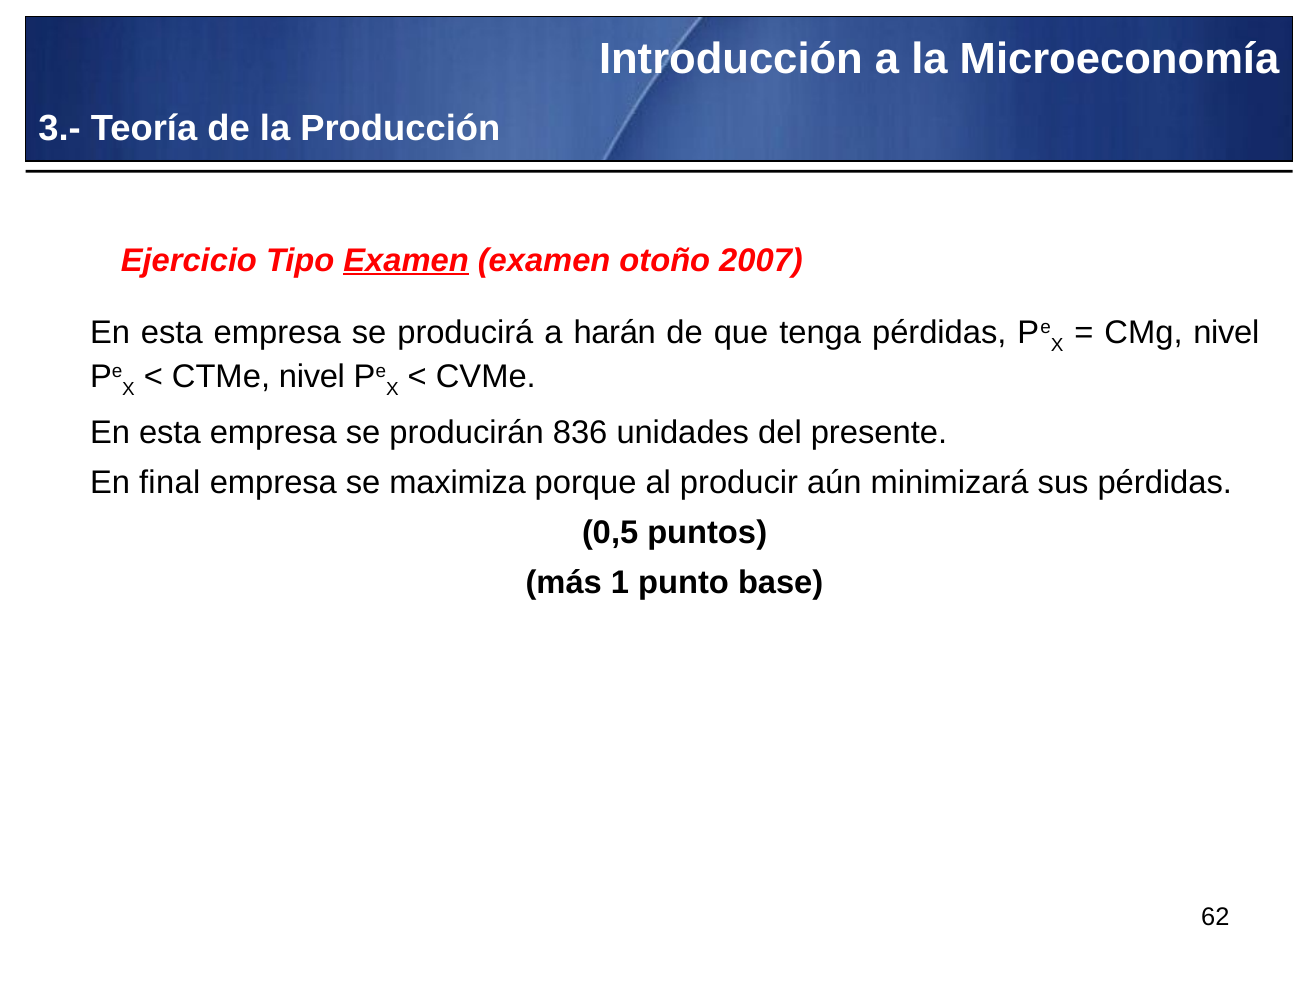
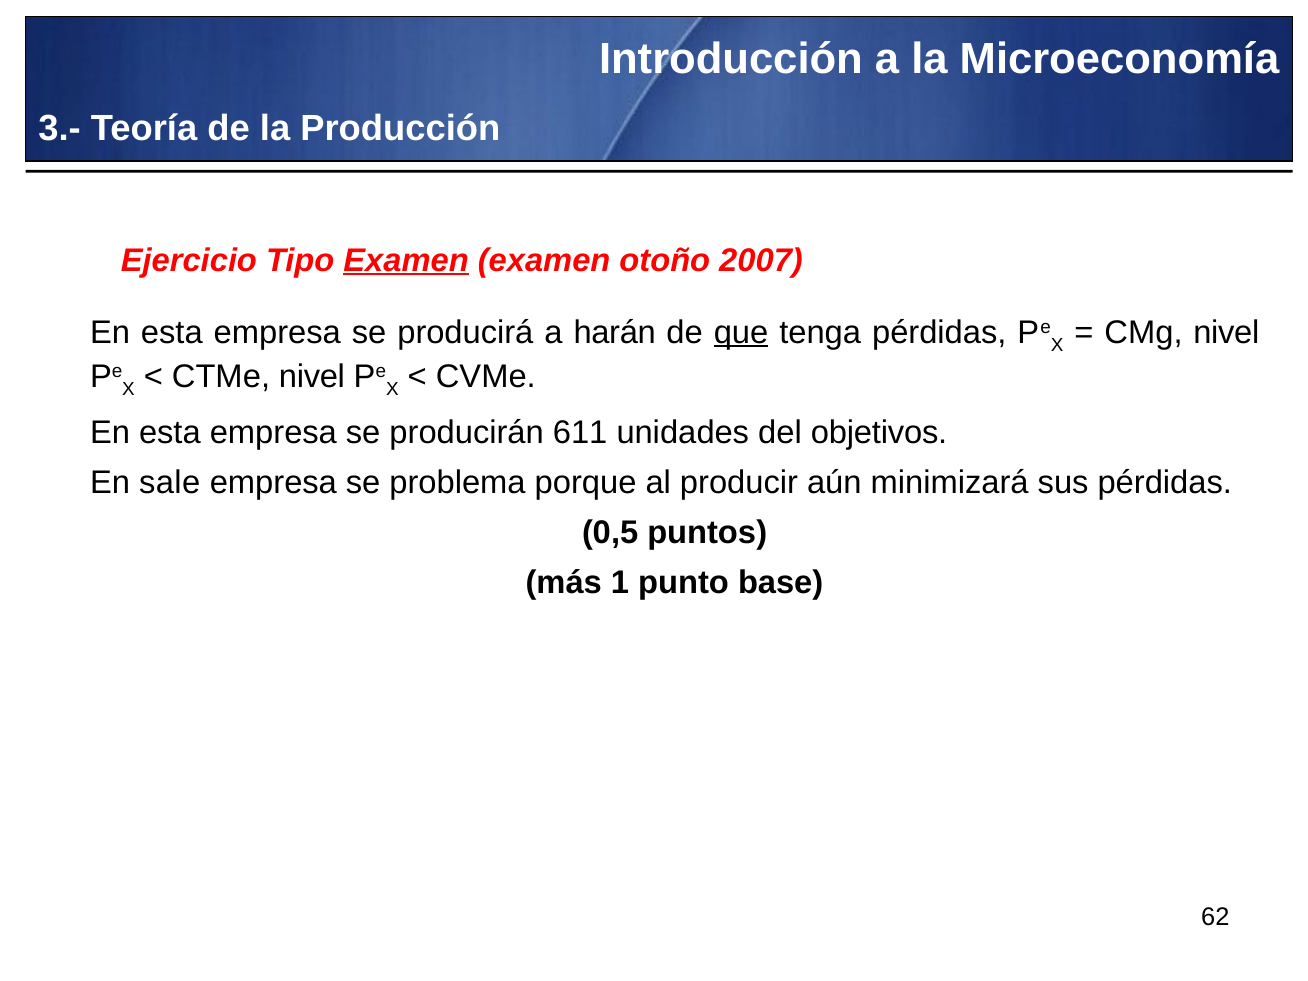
que underline: none -> present (741, 332)
836: 836 -> 611 (580, 432)
presente: presente -> objetivos (879, 432)
final: final -> sale (170, 483)
maximiza: maximiza -> problema (458, 483)
